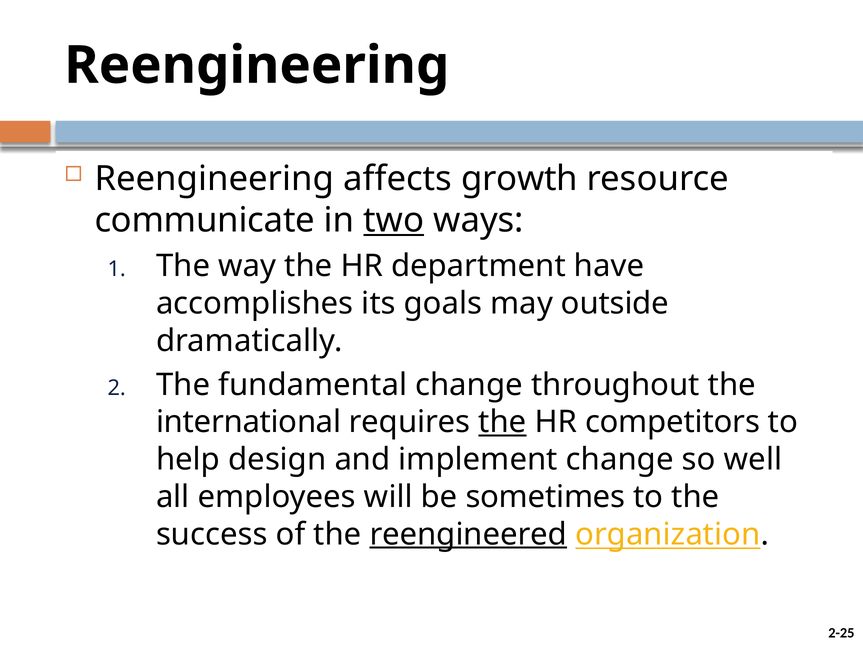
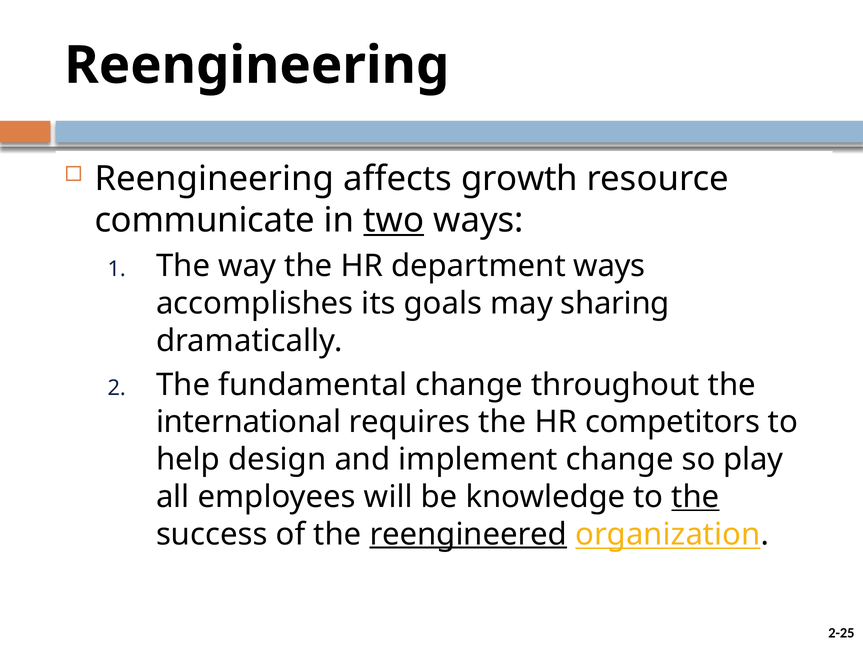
department have: have -> ways (609, 266)
outside: outside -> sharing (615, 304)
the underline: present -> none (502, 422)
well: well -> play (753, 460)
sometimes: sometimes -> knowledge (545, 497)
the underline: none -> present (695, 497)
